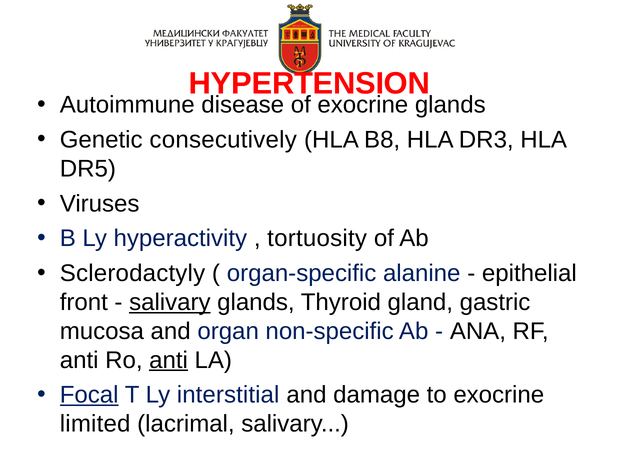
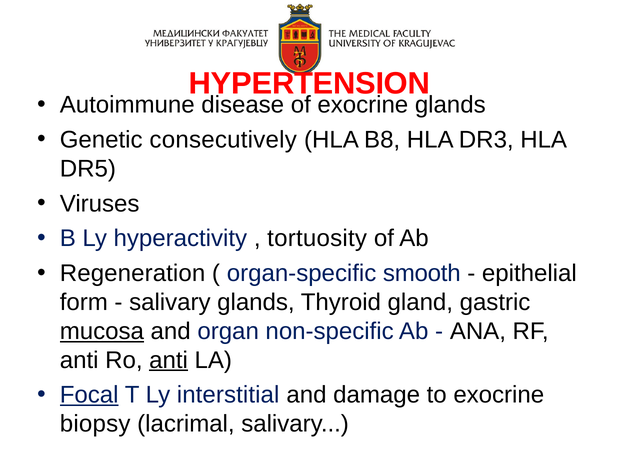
Sclerodactyly: Sclerodactyly -> Regeneration (133, 274)
alanine: alanine -> smooth (422, 274)
front: front -> form (84, 303)
salivary underline: present -> none (170, 303)
mucosa underline: none -> present (102, 331)
limited: limited -> biopsy (95, 424)
